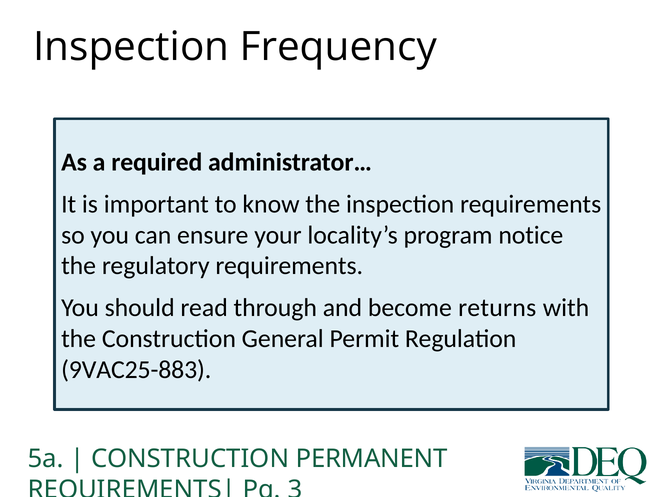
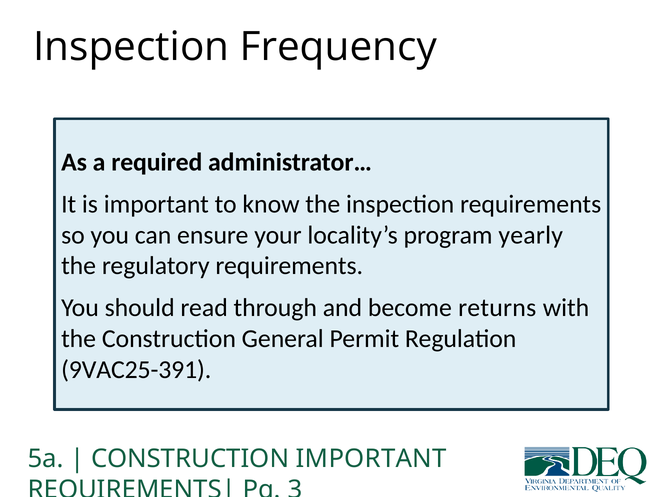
notice: notice -> yearly (531, 235)
9VAC25-883: 9VAC25-883 -> 9VAC25-391 (136, 370)
CONSTRUCTION PERMANENT: PERMANENT -> IMPORTANT (371, 459)
